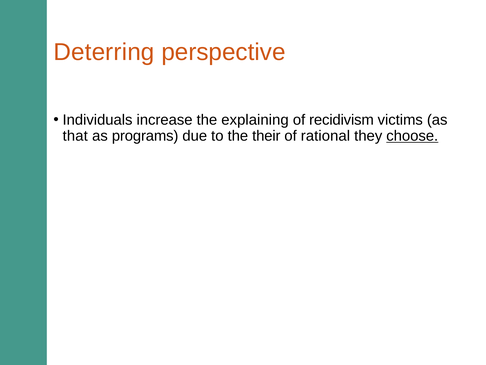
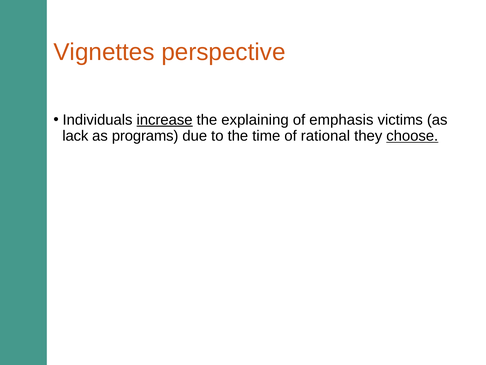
Deterring: Deterring -> Vignettes (104, 52)
increase underline: none -> present (165, 120)
recidivism: recidivism -> emphasis (341, 120)
that: that -> lack (75, 136)
their: their -> time (266, 136)
